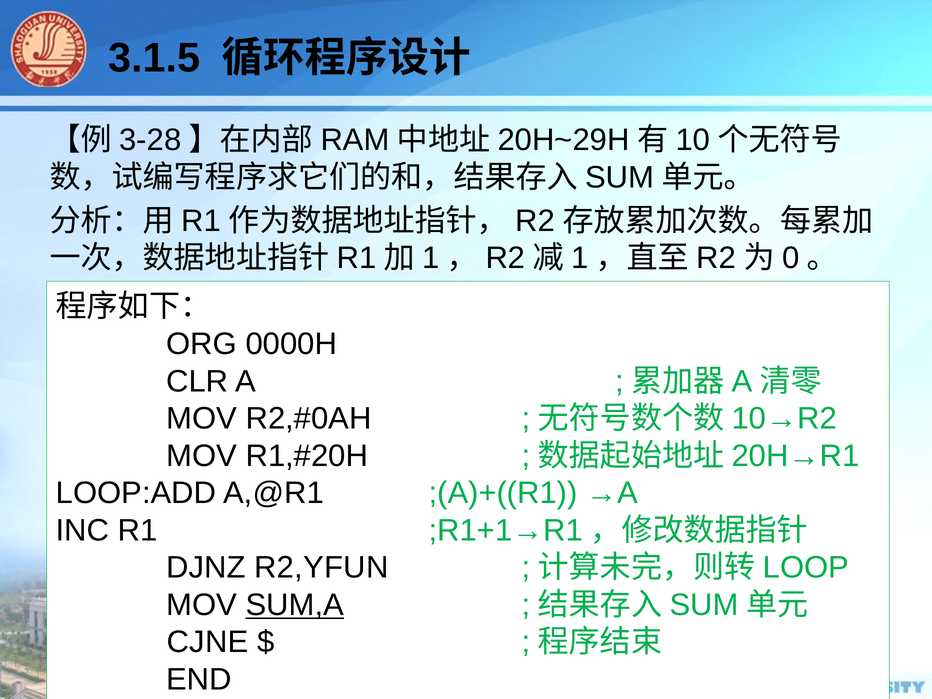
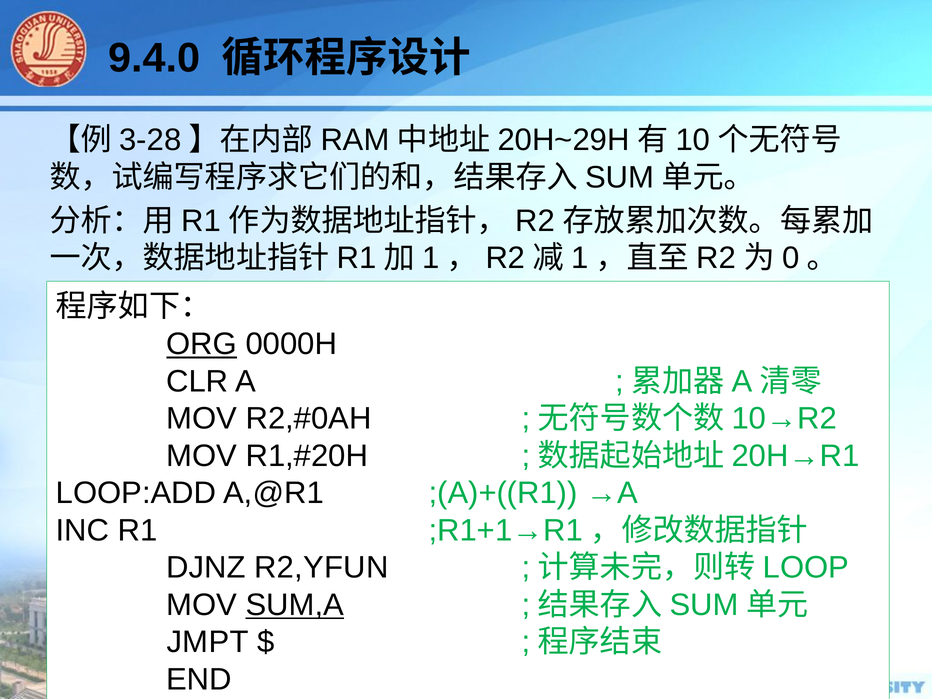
3.1.5: 3.1.5 -> 9.4.0 (154, 58)
ORG underline: none -> present (202, 344)
CJNE: CJNE -> JMPT (208, 642)
